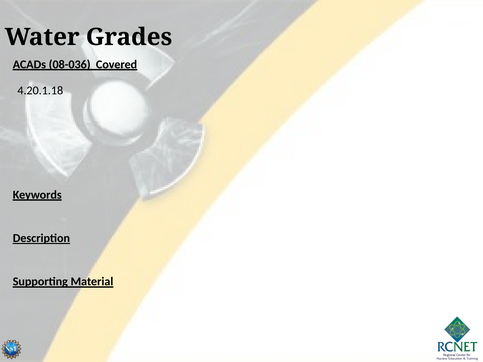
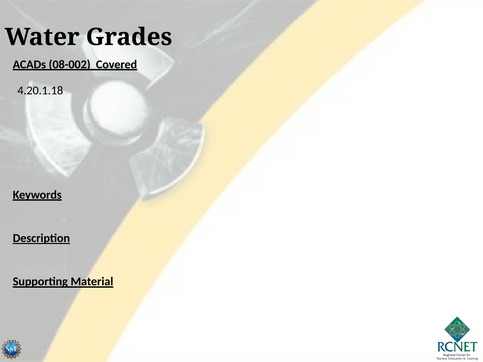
08-036: 08-036 -> 08-002 (70, 65)
